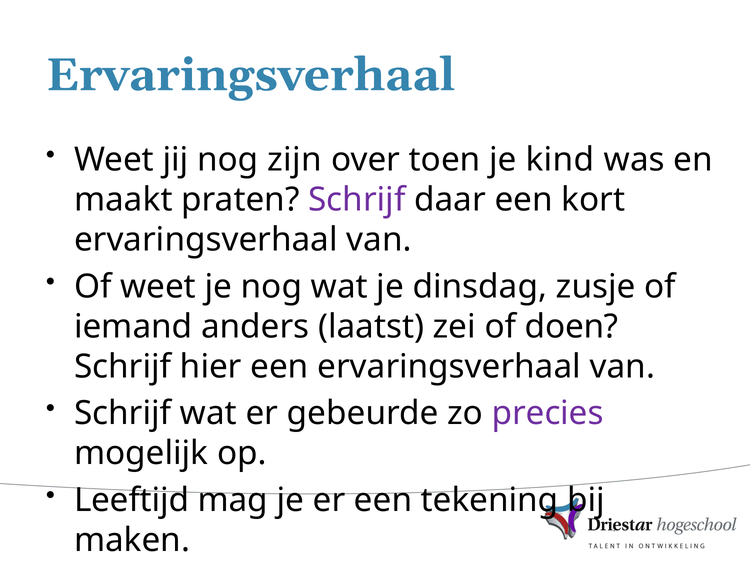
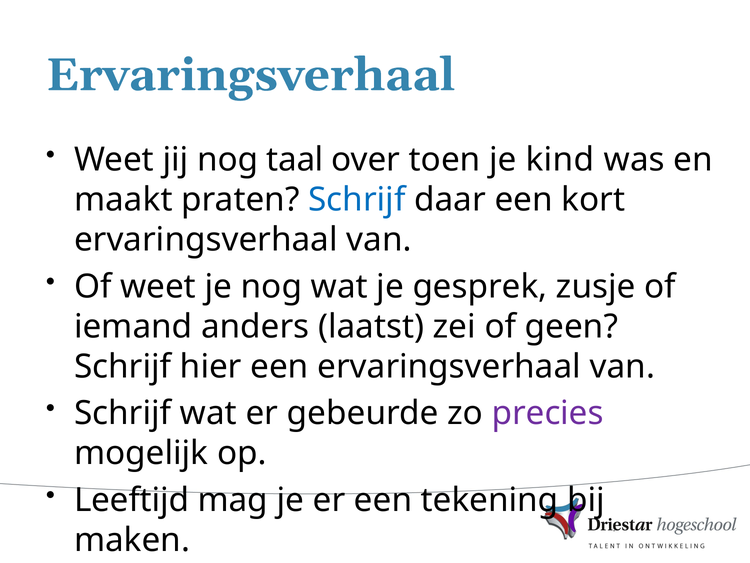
zijn: zijn -> taal (295, 160)
Schrijf colour: purple -> blue (357, 200)
dinsdag: dinsdag -> gesprek (480, 286)
doen: doen -> geen (571, 326)
